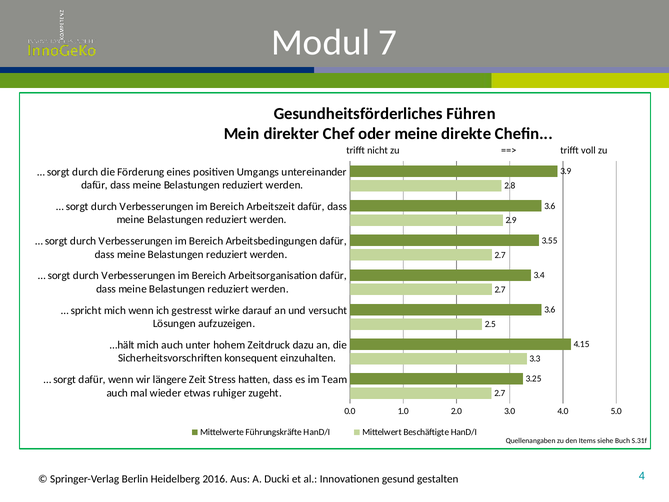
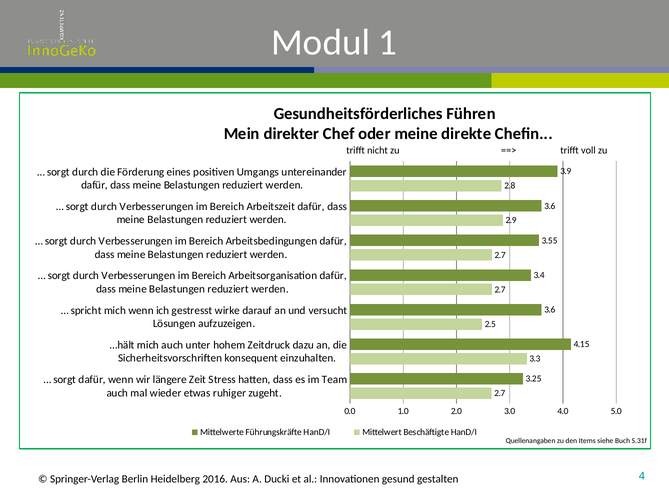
7: 7 -> 1 (388, 43)
